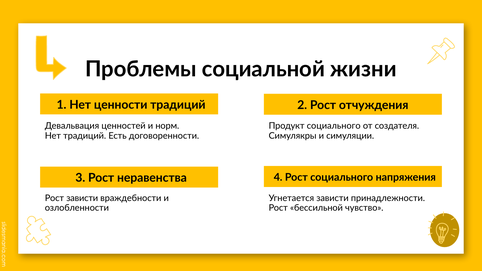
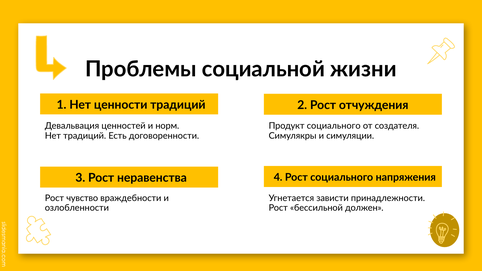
Рост зависти: зависти -> чувство (82, 198)
чувство: чувство -> должен (364, 208)
